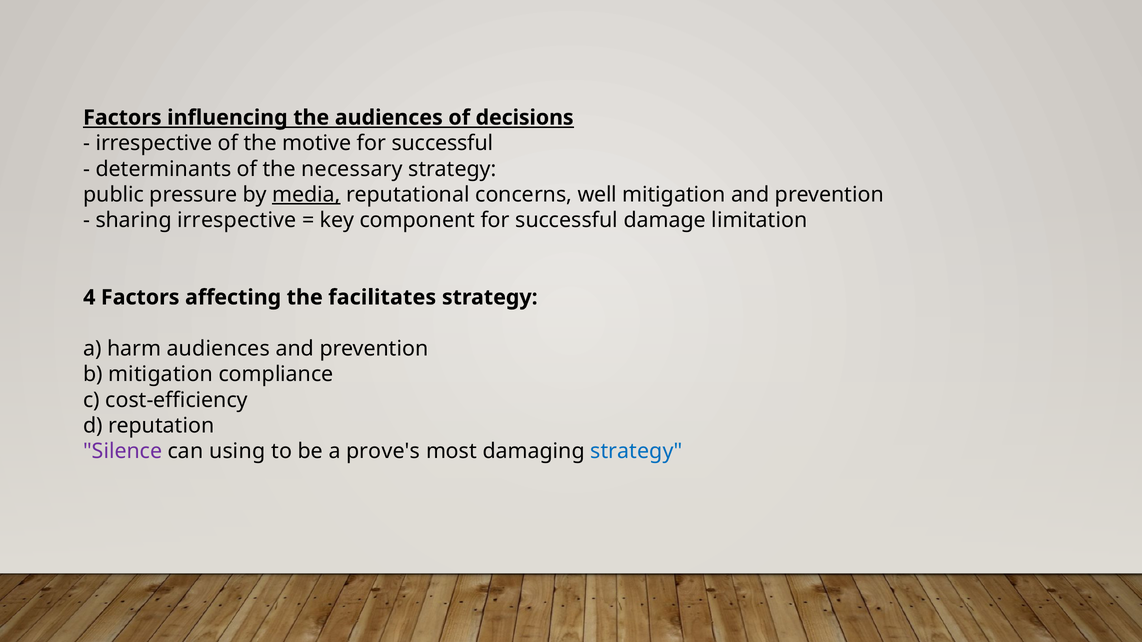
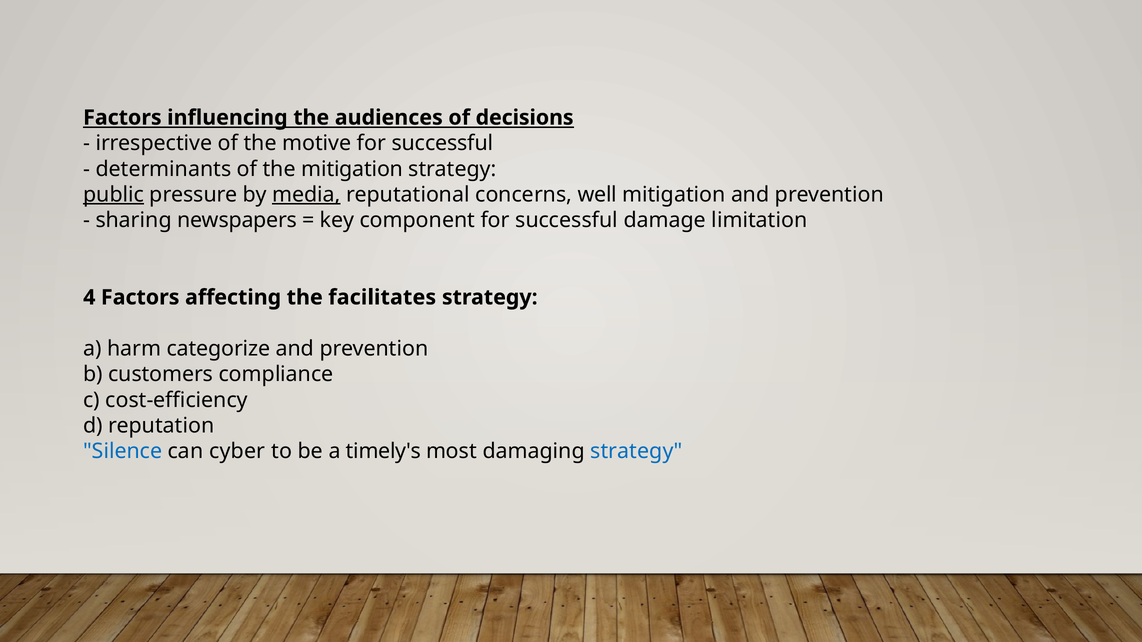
the necessary: necessary -> mitigation (352, 169)
public underline: none -> present (114, 195)
sharing irrespective: irrespective -> newspapers (237, 220)
harm audiences: audiences -> categorize (219, 349)
b mitigation: mitigation -> customers (161, 375)
Silence colour: purple -> blue (123, 452)
using: using -> cyber (237, 452)
prove's: prove's -> timely's (383, 452)
